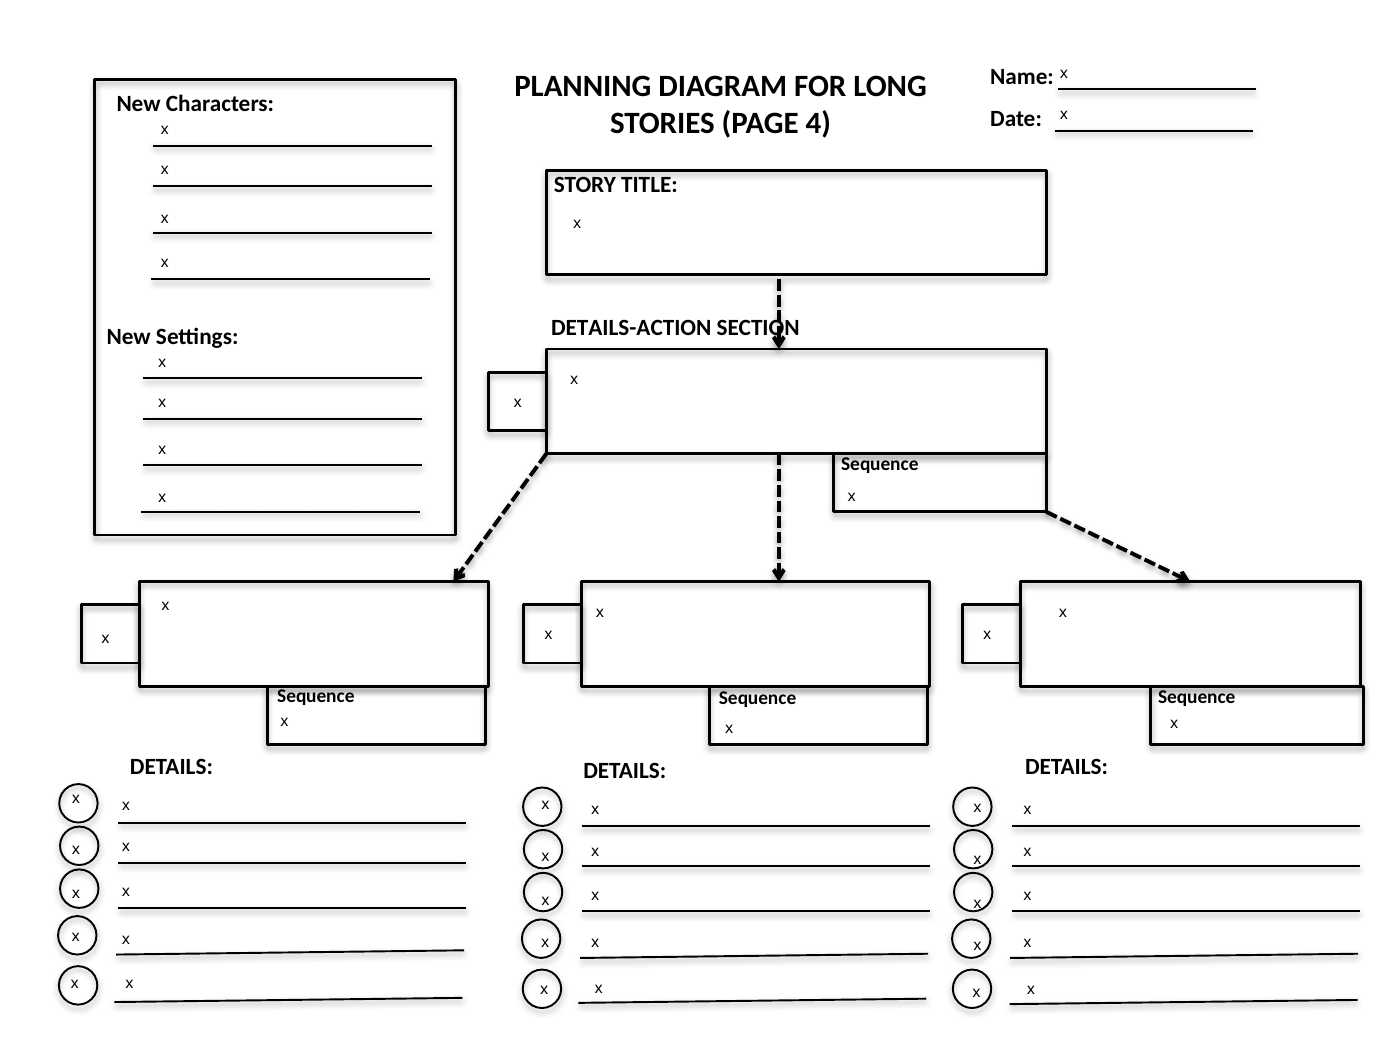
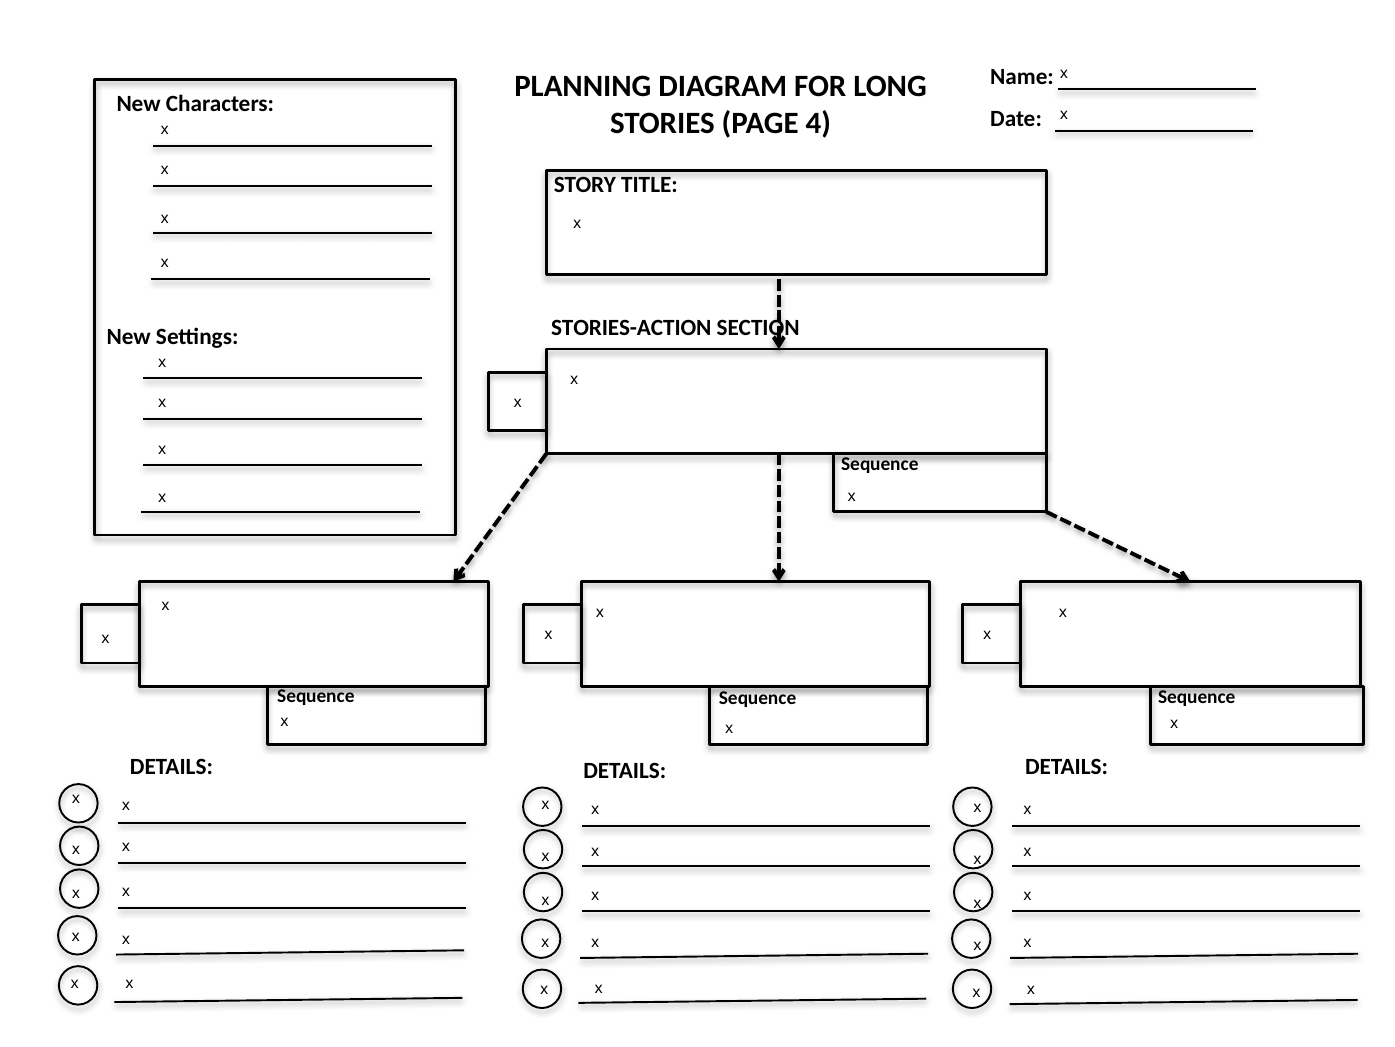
DETAILS-ACTION: DETAILS-ACTION -> STORIES-ACTION (631, 327)
